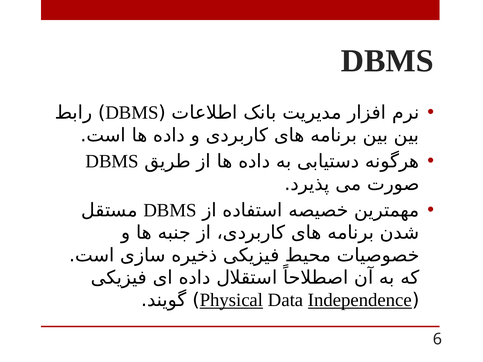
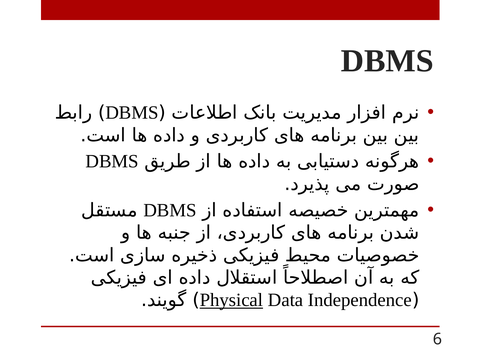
Independence underline: present -> none (360, 300)
